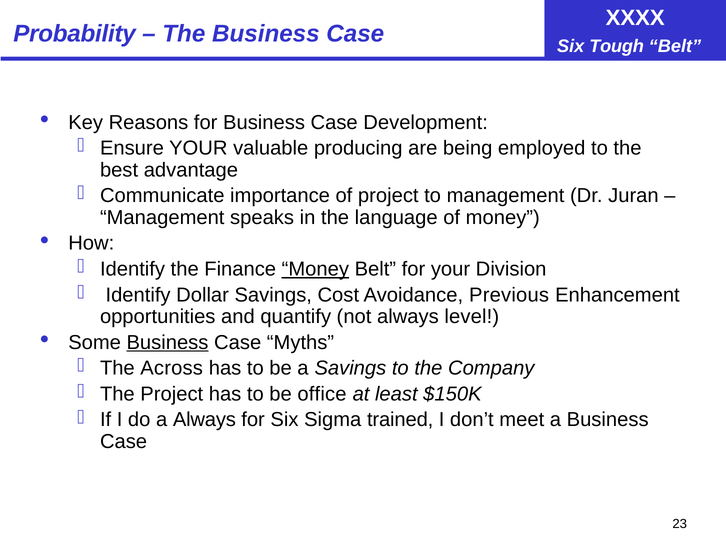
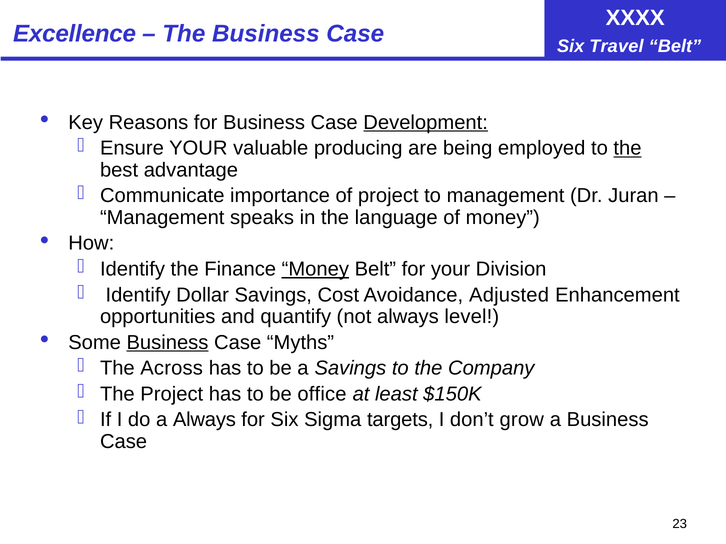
Probability: Probability -> Excellence (75, 34)
Tough: Tough -> Travel (616, 46)
Development underline: none -> present (426, 123)
the underline: none -> present (627, 148)
Previous: Previous -> Adjusted (509, 295)
trained: trained -> targets (400, 420)
meet: meet -> grow (522, 420)
